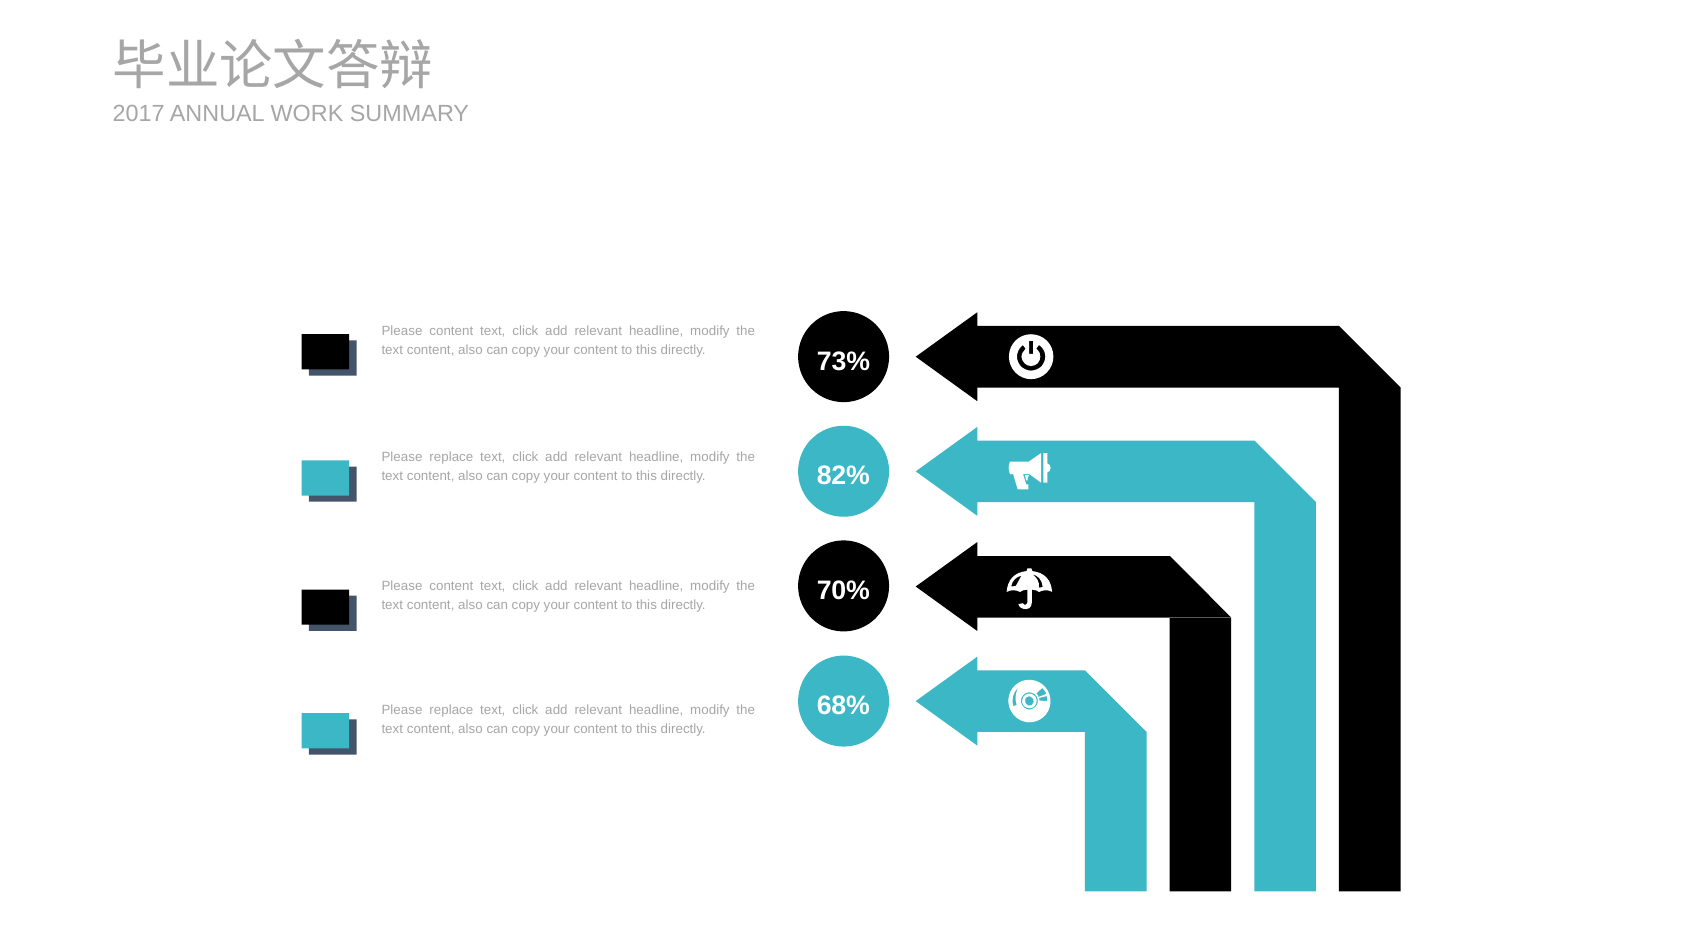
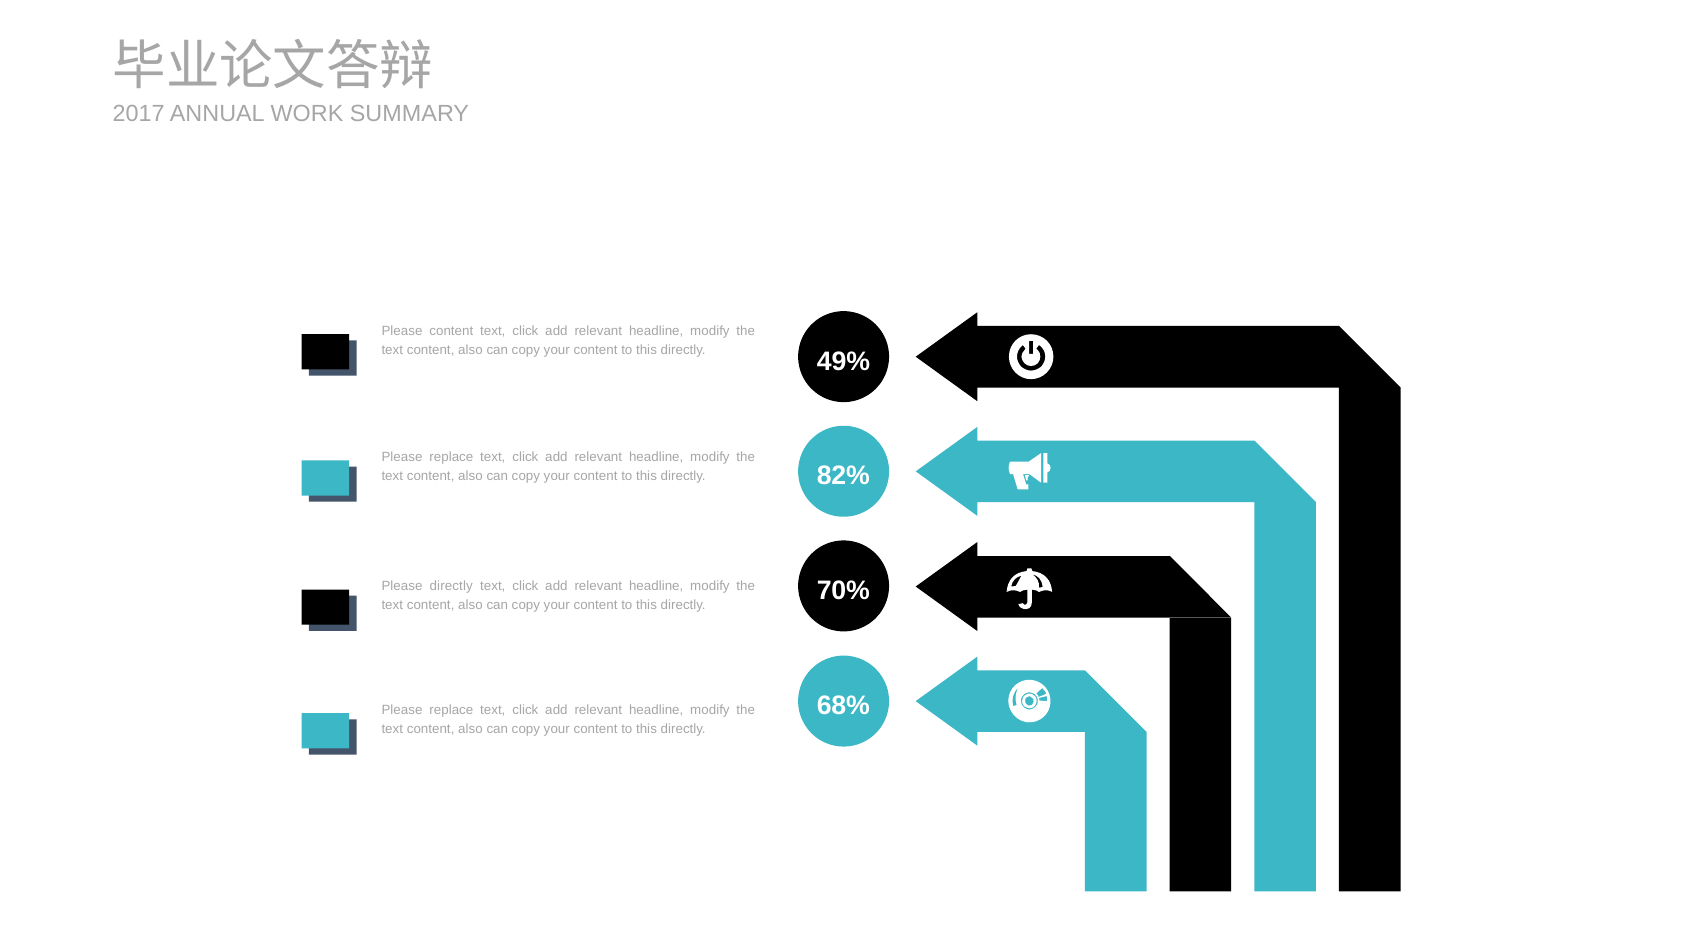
73%: 73% -> 49% (843, 361)
content: content -> directly (451, 586)
